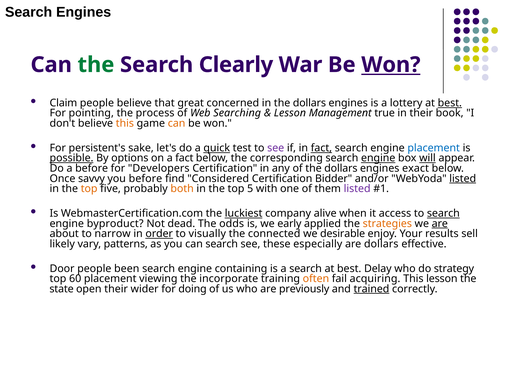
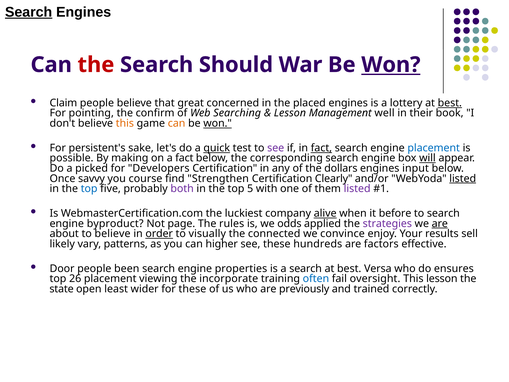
Search underline: none -> present (29, 12)
the colour: green -> red (96, 65)
Clearly: Clearly -> Should (236, 65)
in the dollars: dollars -> placed (309, 103)
process: process -> confirm (155, 113)
true: true -> well (385, 113)
won underline: none -> present (218, 123)
possible underline: present -> none (72, 158)
options: options -> making (130, 158)
engine underline: present -> none (378, 158)
a before: before -> picked (92, 168)
exact: exact -> input (416, 168)
you before: before -> course (145, 178)
Considered: Considered -> Strengthen (218, 178)
Bidder: Bidder -> Clearly (334, 178)
top colour: orange -> blue (89, 189)
both colour: orange -> purple (182, 189)
luckiest underline: present -> none (244, 213)
alive underline: none -> present (325, 213)
access: access -> before (395, 213)
search underline: present -> none (443, 213)
dead: dead -> page (181, 223)
odds: odds -> rules (232, 223)
early: early -> odds (289, 223)
strategies colour: orange -> purple (387, 223)
to narrow: narrow -> believe (113, 234)
desirable: desirable -> convince (343, 234)
can search: search -> higher (222, 244)
especially: especially -> hundreds (318, 244)
are dollars: dollars -> factors (381, 244)
containing: containing -> properties (241, 268)
Delay: Delay -> Versa (378, 268)
strategy: strategy -> ensures (454, 268)
60: 60 -> 26 (75, 279)
often colour: orange -> blue (316, 279)
acquiring: acquiring -> oversight (375, 279)
open their: their -> least (116, 289)
for doing: doing -> these (192, 289)
trained underline: present -> none (371, 289)
